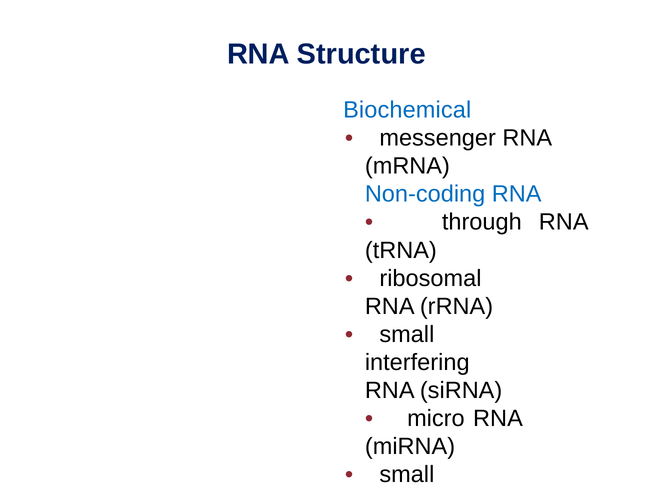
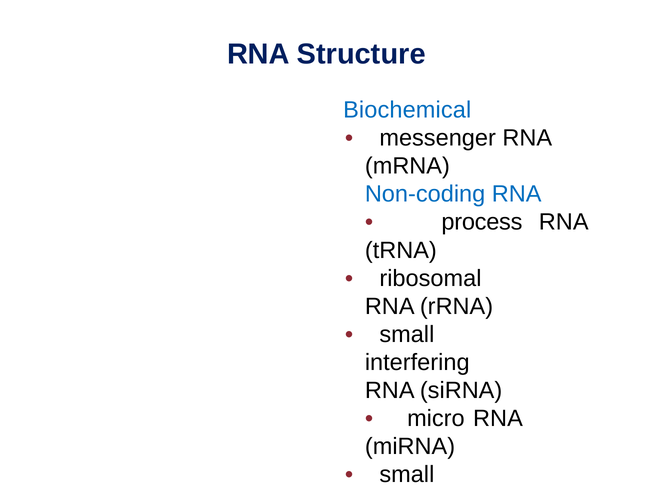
through: through -> process (482, 222)
